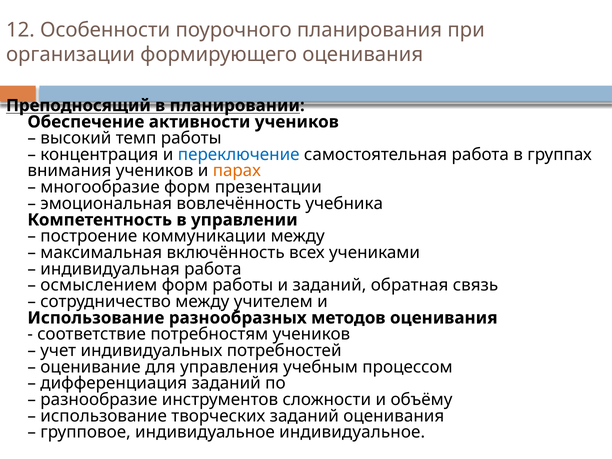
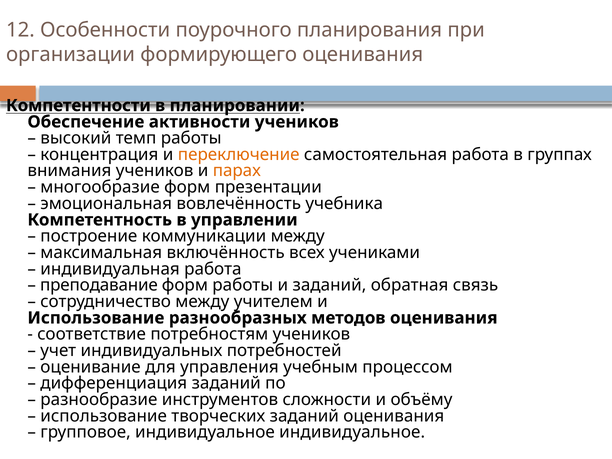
Преподносящий: Преподносящий -> Компетентности (78, 106)
переключение colour: blue -> orange (239, 155)
осмыслением: осмыслением -> преподавание (99, 285)
